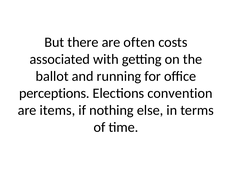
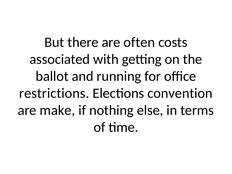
perceptions: perceptions -> restrictions (54, 93)
items: items -> make (57, 110)
